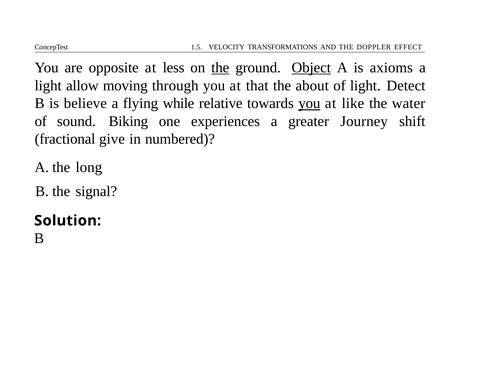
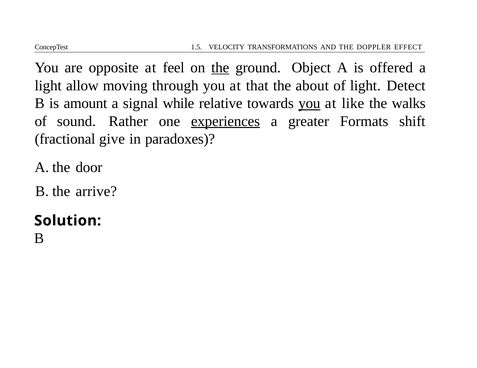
less: less -> feel (174, 68)
Object underline: present -> none (311, 68)
axioms: axioms -> offered (391, 68)
believe: believe -> amount (85, 104)
flying: flying -> signal (141, 104)
water: water -> walks (409, 104)
Biking: Biking -> Rather (128, 121)
experiences underline: none -> present (225, 121)
Journey: Journey -> Formats (364, 121)
numbered: numbered -> paradoxes (180, 139)
long: long -> door (89, 168)
signal: signal -> arrive (96, 192)
